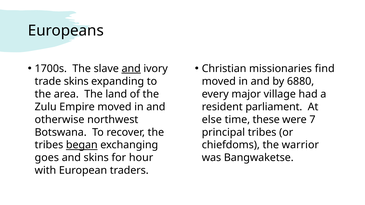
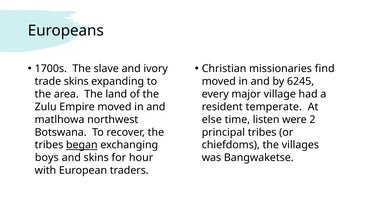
and underline: present -> none (131, 69)
6880: 6880 -> 6245 (301, 81)
parliament: parliament -> temperate (274, 107)
otherwise: otherwise -> matlhowa (60, 120)
these: these -> listen (266, 120)
7: 7 -> 2 (312, 120)
warrior: warrior -> villages (300, 145)
goes: goes -> boys (47, 158)
